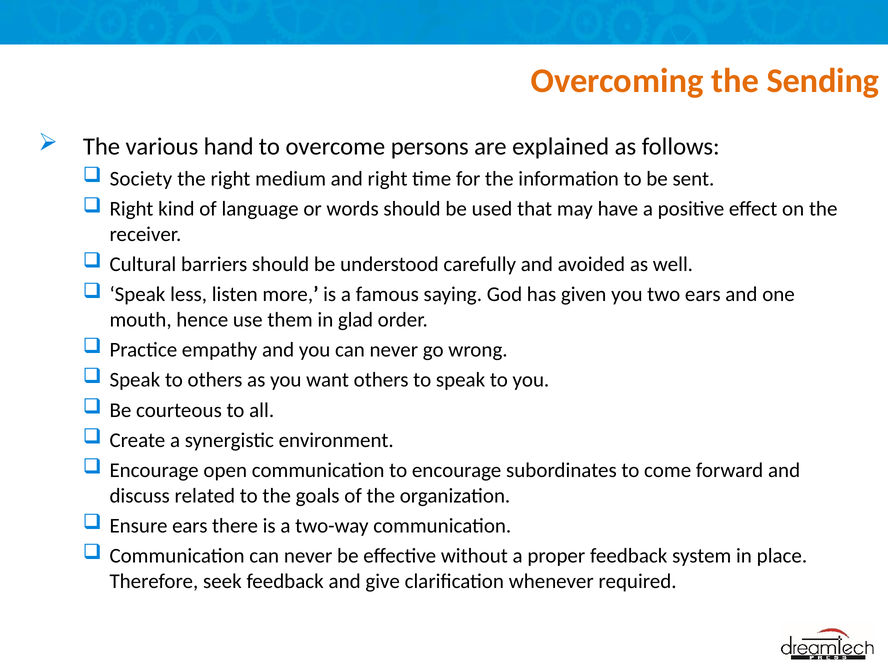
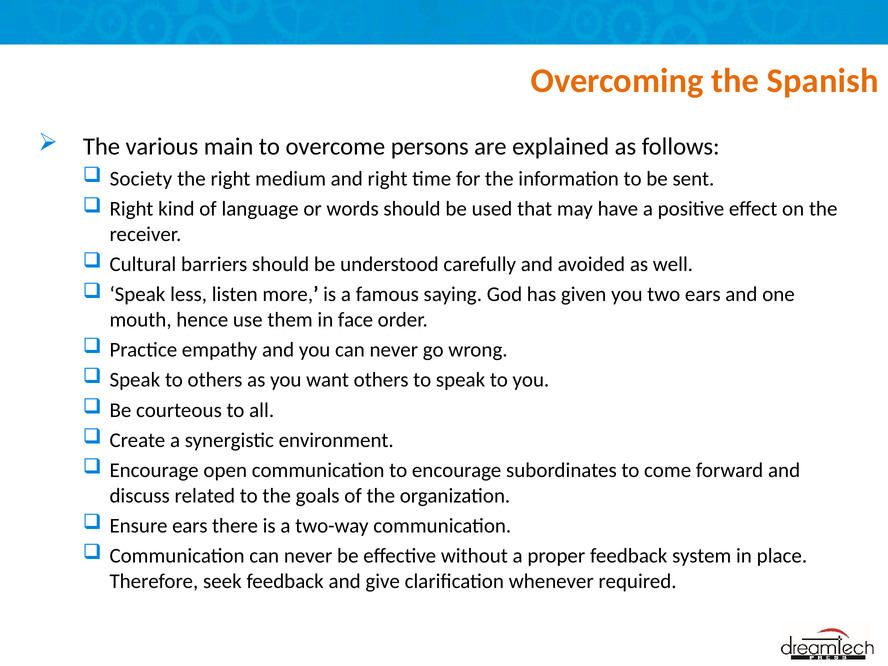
Sending: Sending -> Spanish (823, 81)
hand: hand -> main (229, 147)
glad: glad -> face (356, 320)
